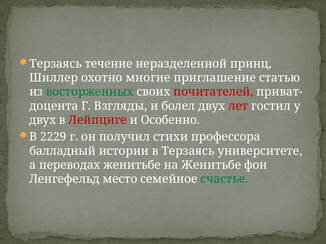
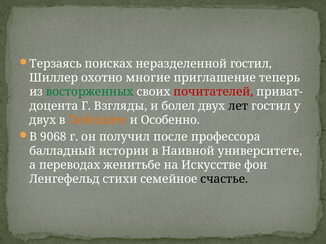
течение: течение -> поисках (109, 64)
неразделенной принц: принц -> гостил (251, 64)
статью: статью -> теперь (280, 78)
лет colour: red -> black (238, 106)
Лейпциге colour: red -> orange (98, 120)
2229: 2229 -> 9068 (53, 137)
стихи: стихи -> после (171, 137)
в Терзаясь: Терзаясь -> Наивной (188, 151)
на Женитьбе: Женитьбе -> Искусстве (211, 165)
место: место -> стихи (120, 179)
счастье colour: green -> black (224, 179)
